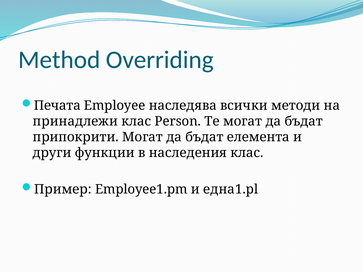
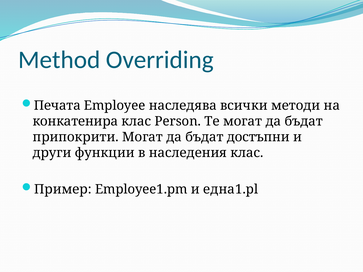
принадлежи: принадлежи -> конкатенира (75, 121)
елемента: елемента -> достъпни (258, 137)
